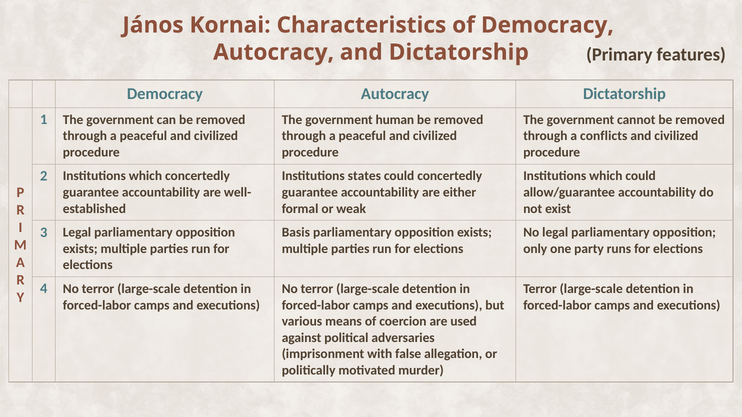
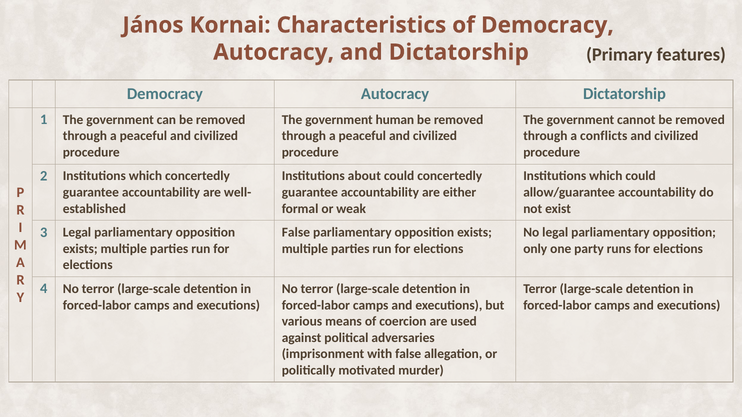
states: states -> about (364, 176)
Basis: Basis -> False (296, 233)
